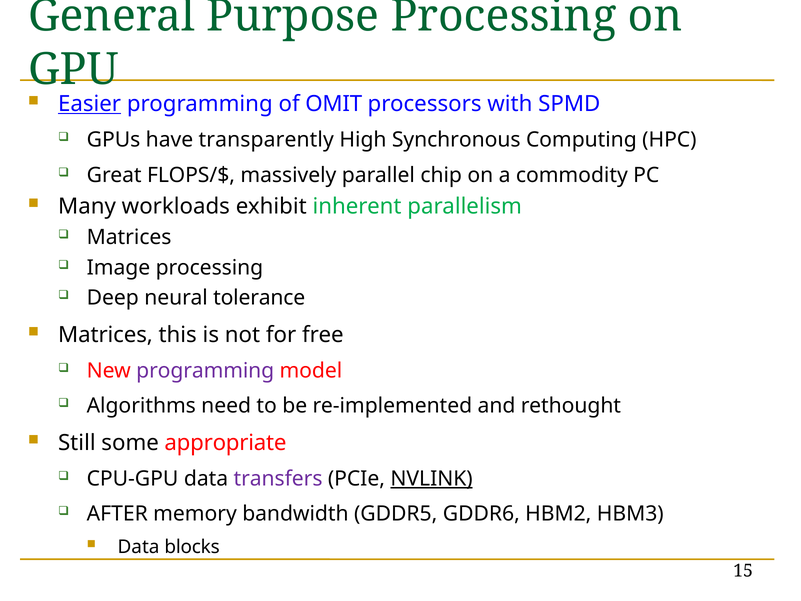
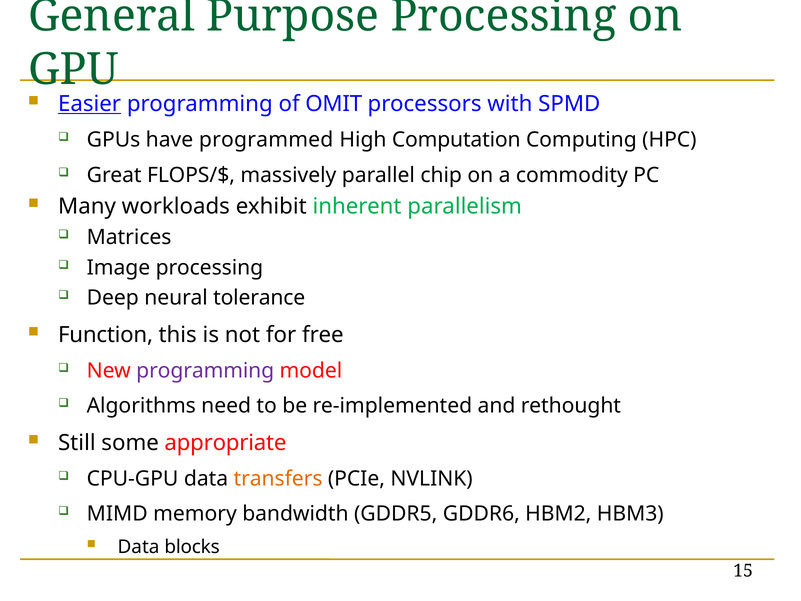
transparently: transparently -> programmed (266, 140)
Synchronous: Synchronous -> Computation (456, 140)
Matrices: Matrices -> Function (106, 335)
transfers colour: purple -> orange (278, 478)
NVLINK underline: present -> none (432, 478)
AFTER: AFTER -> MIMD (117, 514)
